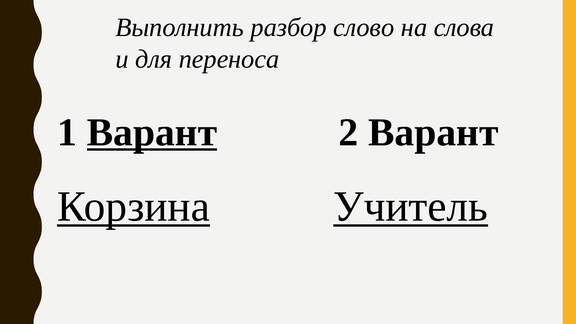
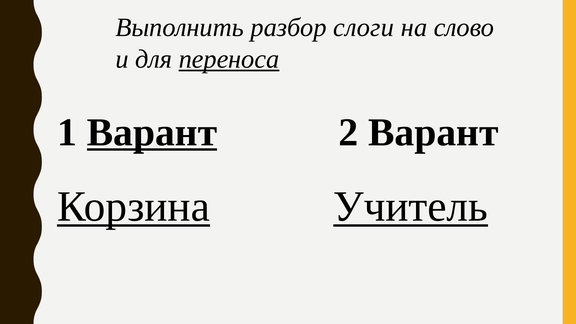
слово: слово -> слоги (364, 28)
слова: слова -> слово (464, 28)
переноса underline: none -> present (229, 59)
